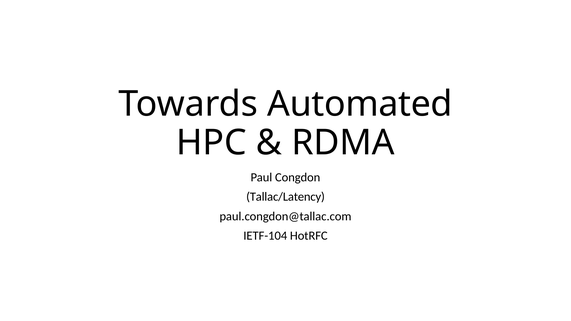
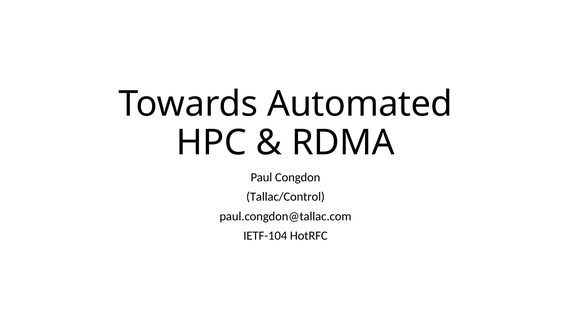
Tallac/Latency: Tallac/Latency -> Tallac/Control (285, 197)
